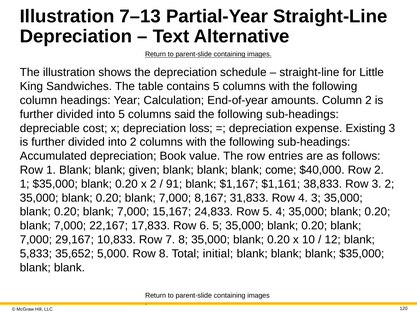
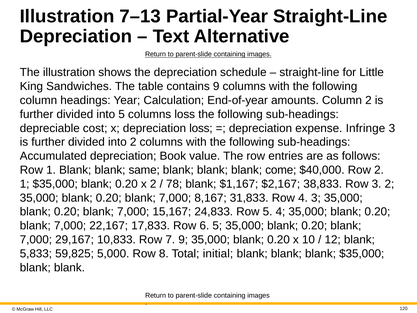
contains 5: 5 -> 9 (216, 86)
columns said: said -> loss (185, 114)
Existing: Existing -> Infringe (365, 128)
given: given -> same (144, 170)
91: 91 -> 78 (174, 184)
$1,161: $1,161 -> $2,167 (281, 184)
7 8: 8 -> 9 (183, 239)
35,652: 35,652 -> 59,825 (75, 253)
